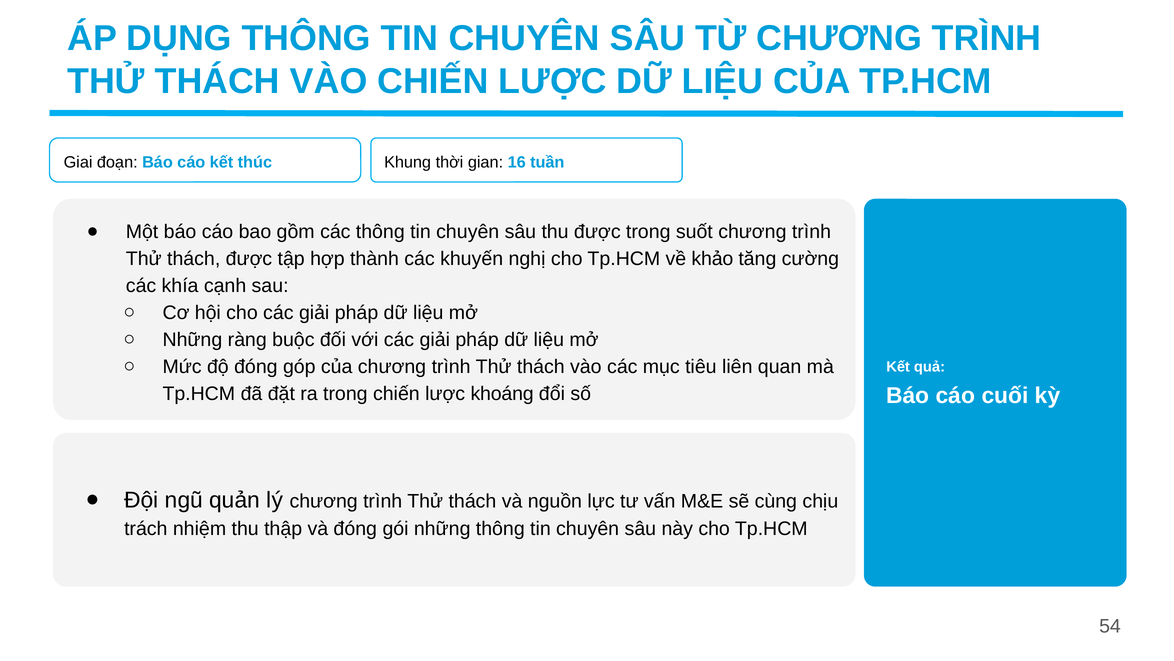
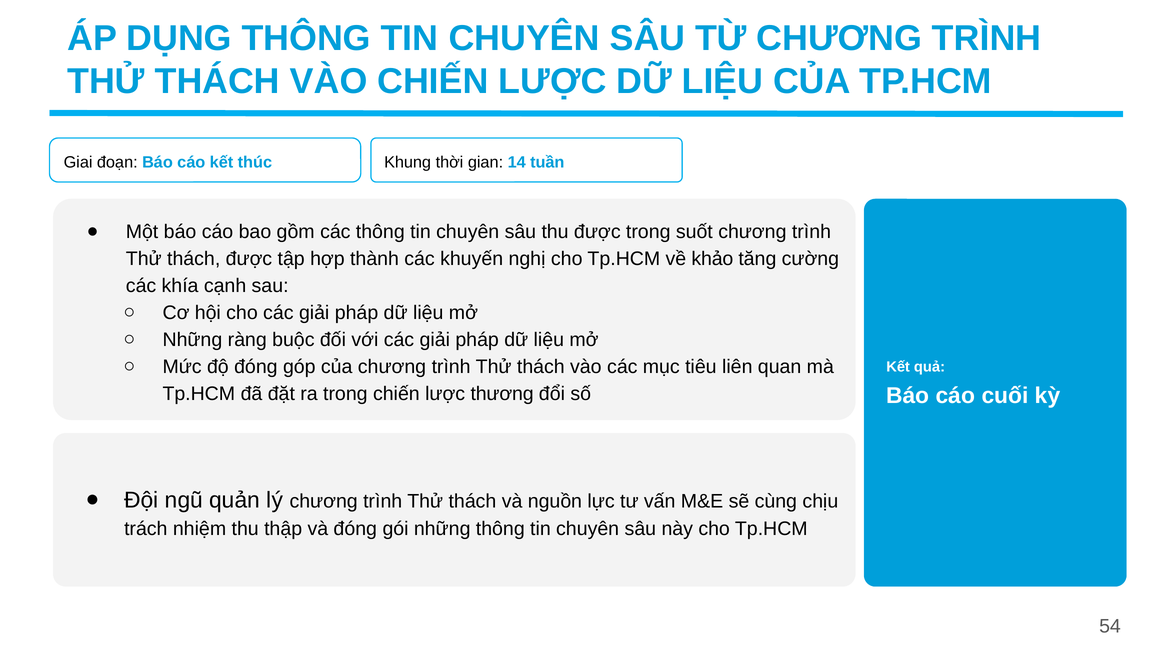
16: 16 -> 14 (517, 162)
khoáng: khoáng -> thương (502, 393)
